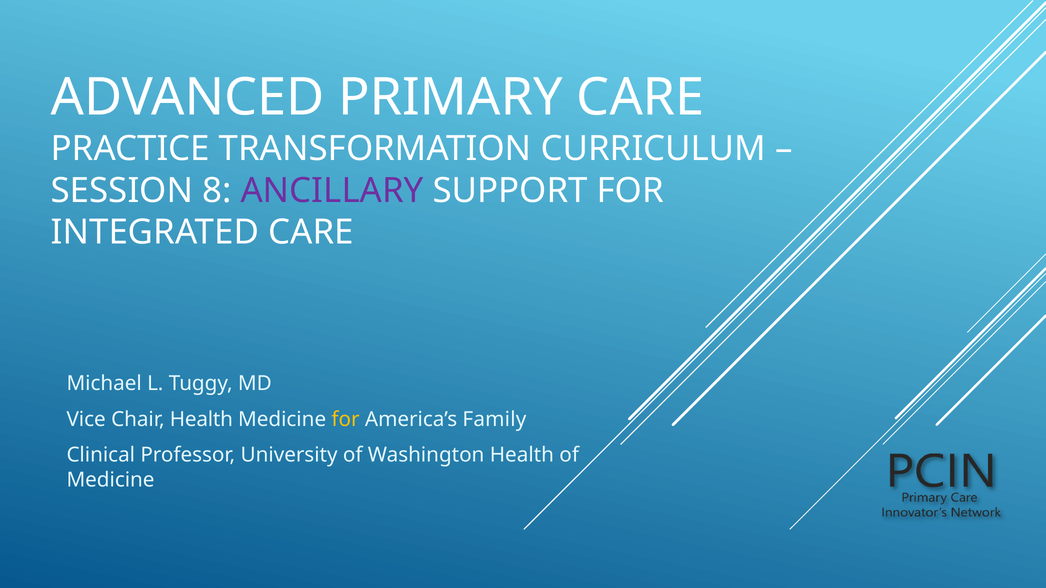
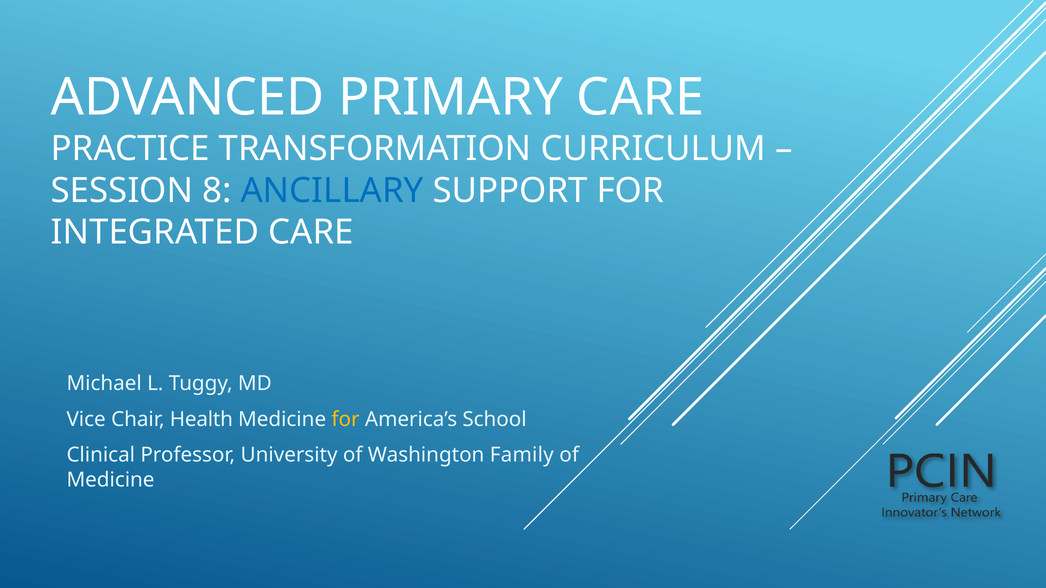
ANCILLARY colour: purple -> blue (332, 191)
Family: Family -> School (495, 419)
Washington Health: Health -> Family (522, 455)
